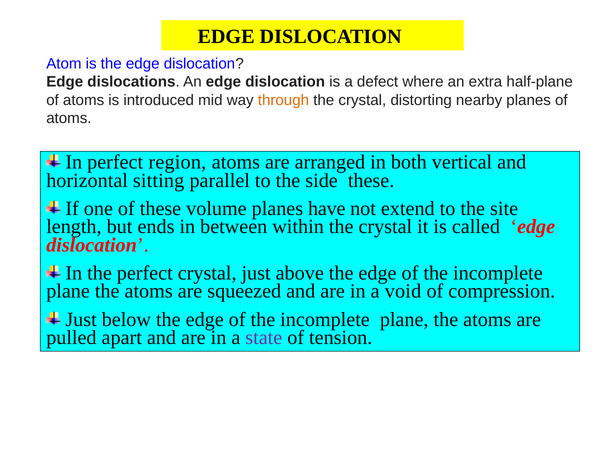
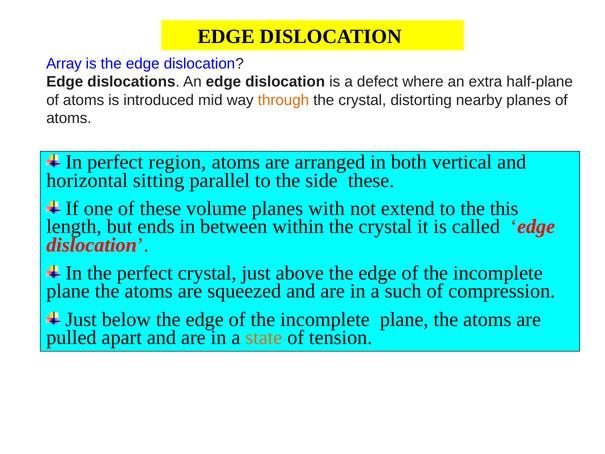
Atom: Atom -> Array (64, 64)
have: have -> with (327, 208)
site: site -> this (504, 208)
void: void -> such (403, 291)
state colour: purple -> orange (264, 338)
